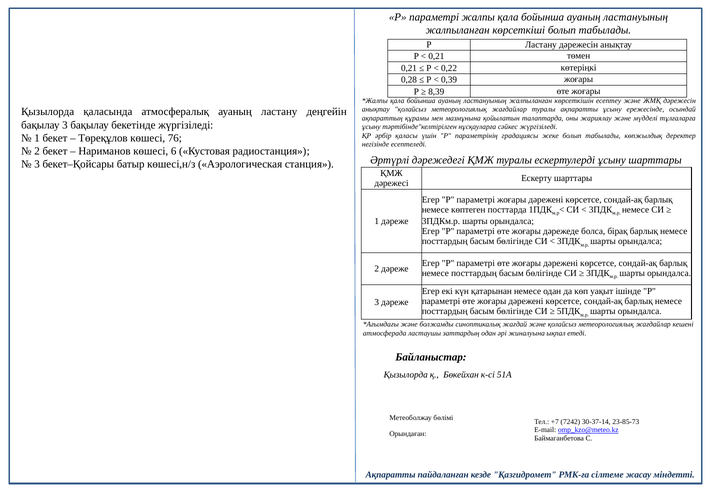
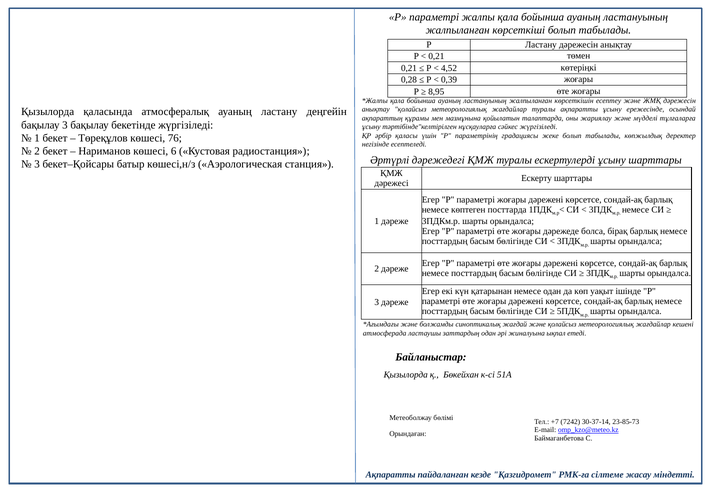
0,22: 0,22 -> 4,52 (449, 68)
8,39: 8,39 -> 8,95 (436, 92)
